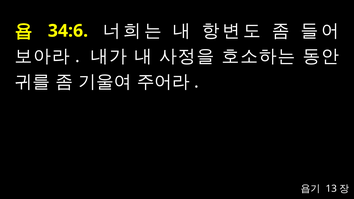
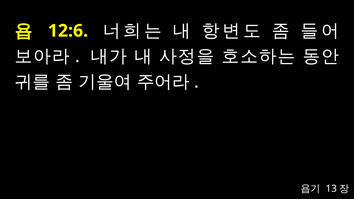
34:6: 34:6 -> 12:6 (68, 31)
